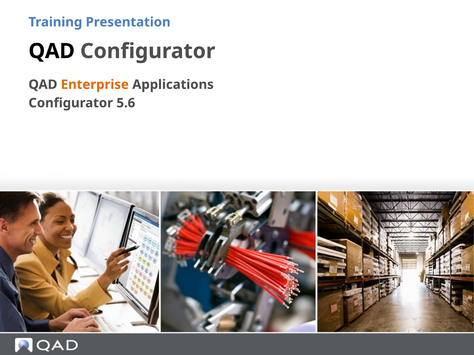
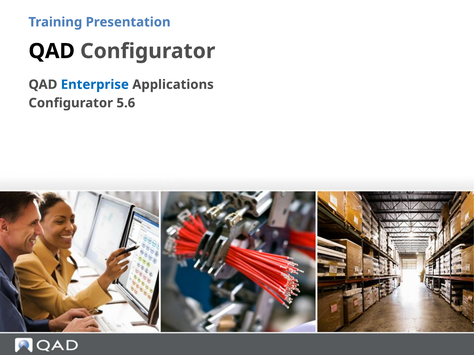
Enterprise colour: orange -> blue (95, 85)
